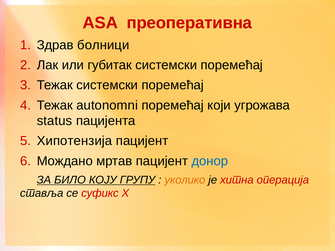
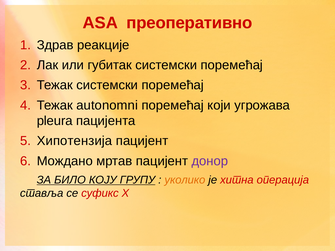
преоперативна: преоперативна -> преоперативно (189, 23)
болници: болници -> реакције (103, 45)
status: status -> pleura (55, 121)
донор colour: blue -> purple (210, 161)
